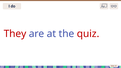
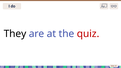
They colour: red -> black (15, 34)
